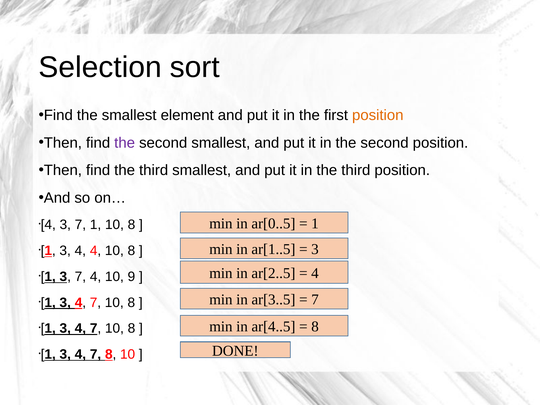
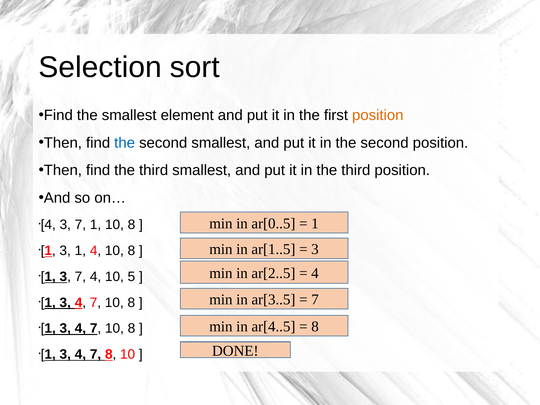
the colour: purple -> blue (125, 143)
4: 4 -> 1 (80, 251)
9: 9 -> 5 (131, 277)
